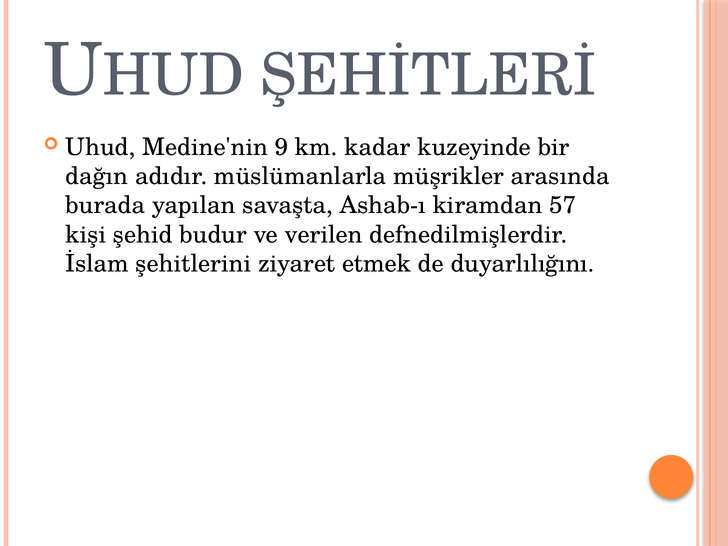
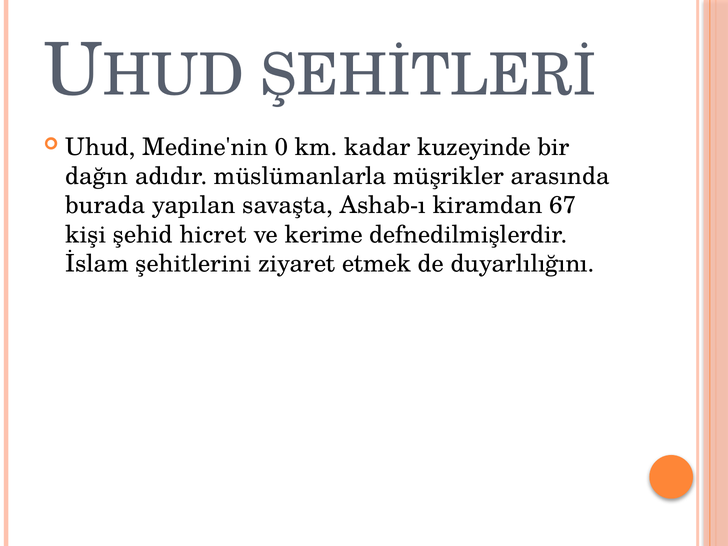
9: 9 -> 0 (282, 147)
57: 57 -> 67 (563, 205)
budur: budur -> hicret (213, 235)
verilen: verilen -> kerime (324, 235)
